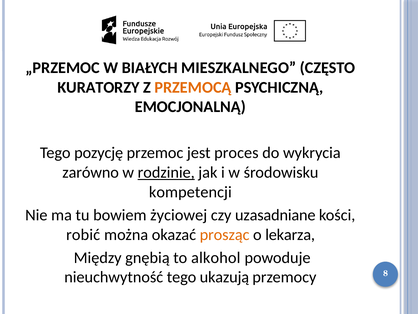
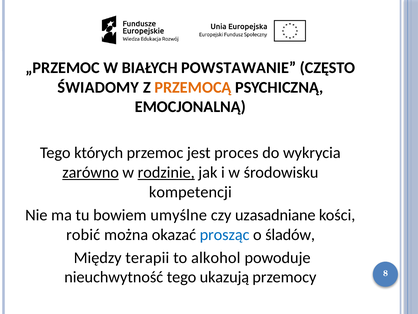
MIESZKALNEGO: MIESZKALNEGO -> POWSTAWANIE (239, 68)
KURATORZY: KURATORZY -> ŚWIADOMY (98, 87)
pozycję: pozycję -> których (99, 153)
zarówno underline: none -> present (91, 172)
życiowej: życiowej -> umyślne (179, 215)
prosząc colour: orange -> blue (225, 234)
lekarza: lekarza -> śladów (290, 234)
gnębią: gnębią -> terapii (147, 257)
